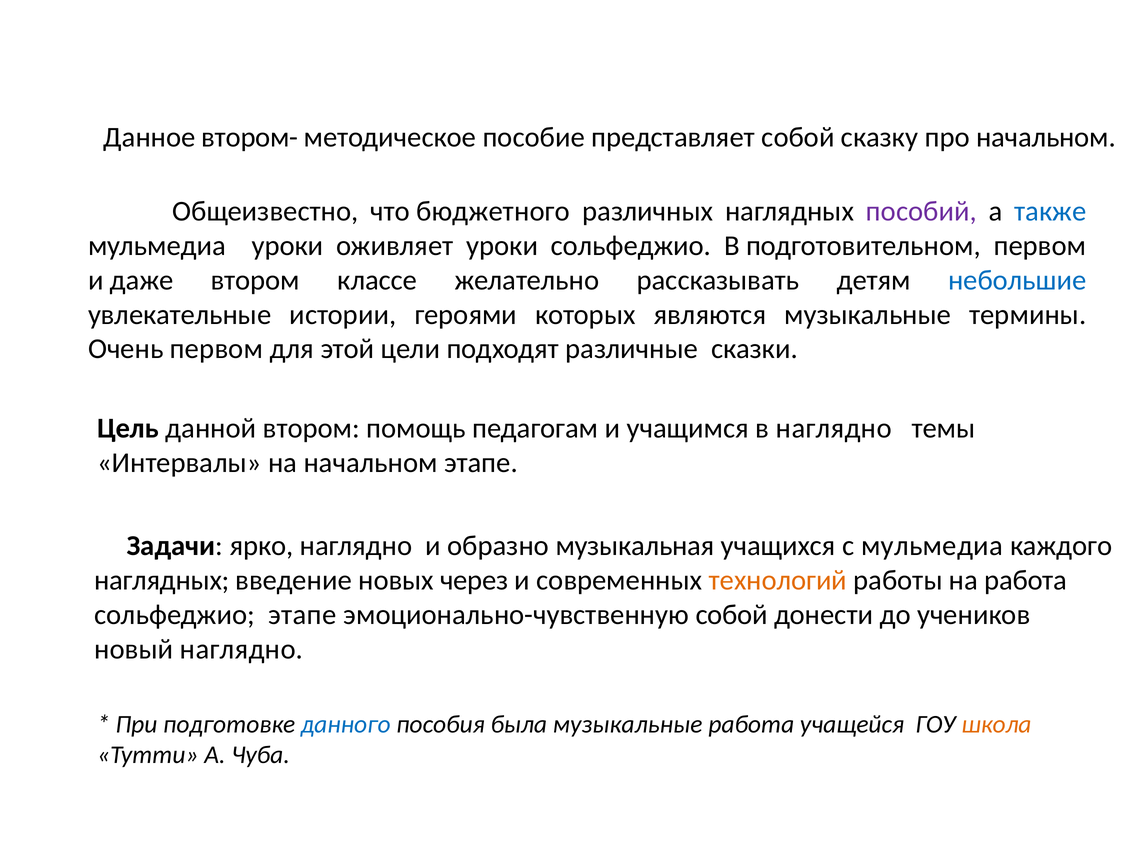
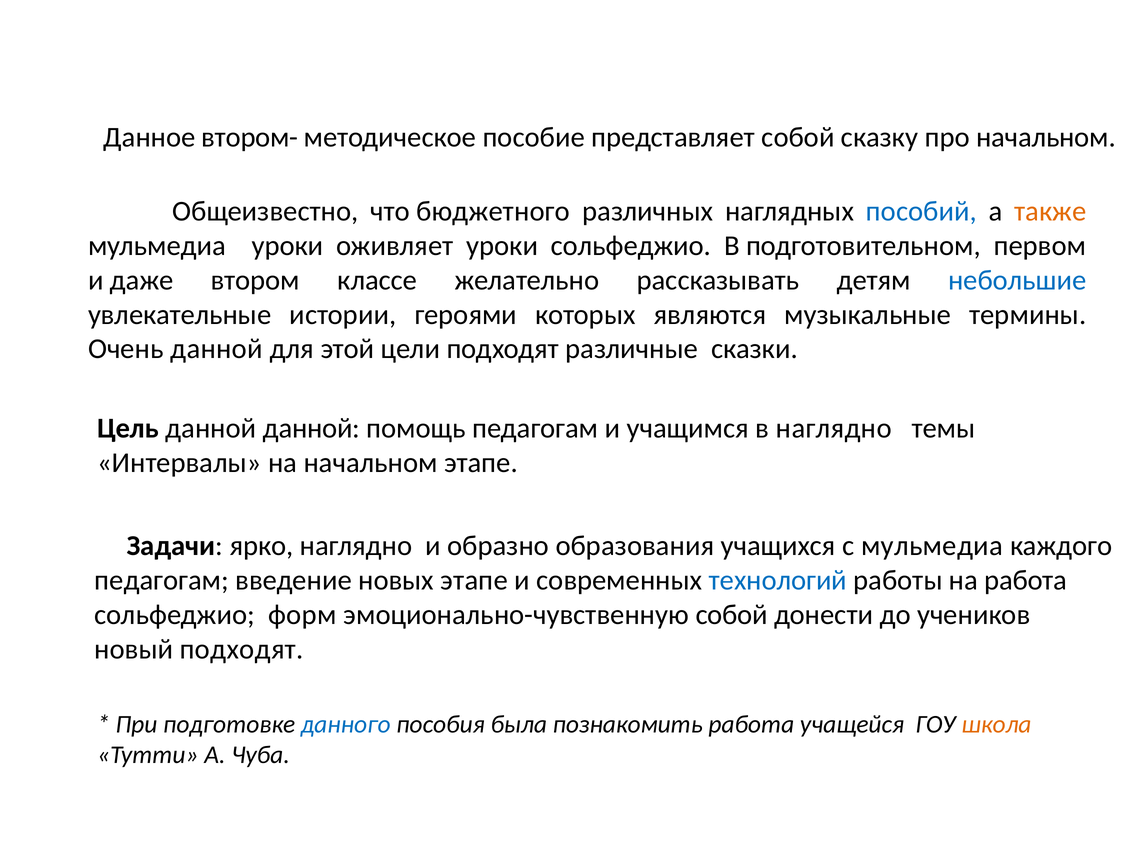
пособий colour: purple -> blue (921, 211)
также colour: blue -> orange (1050, 211)
Очень первом: первом -> данной (216, 349)
данной втором: втором -> данной (311, 428)
музыкальная: музыкальная -> образования (635, 546)
наглядных: наглядных -> педагогам (162, 580)
новых через: через -> этапе (474, 580)
технологий colour: orange -> blue (778, 580)
сольфеджио этапе: этапе -> форм (302, 615)
новый наглядно: наглядно -> подходят (242, 649)
была музыкальные: музыкальные -> познакомить (628, 724)
